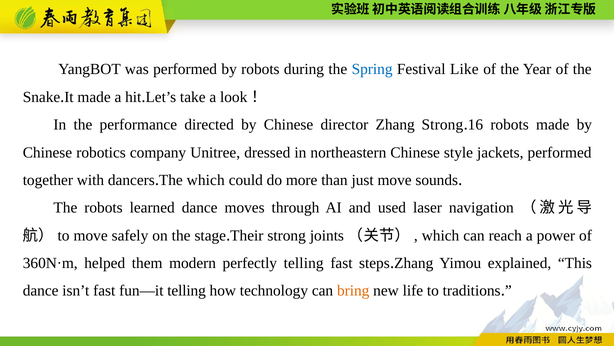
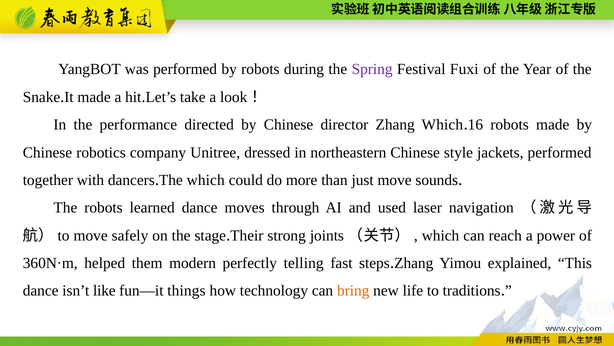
Spring colour: blue -> purple (372, 69)
Like: Like -> Fuxi (464, 69)
Zhang Strong: Strong -> Which (442, 125)
isn’t fast: fast -> like (104, 290)
fun—it telling: telling -> things (186, 290)
